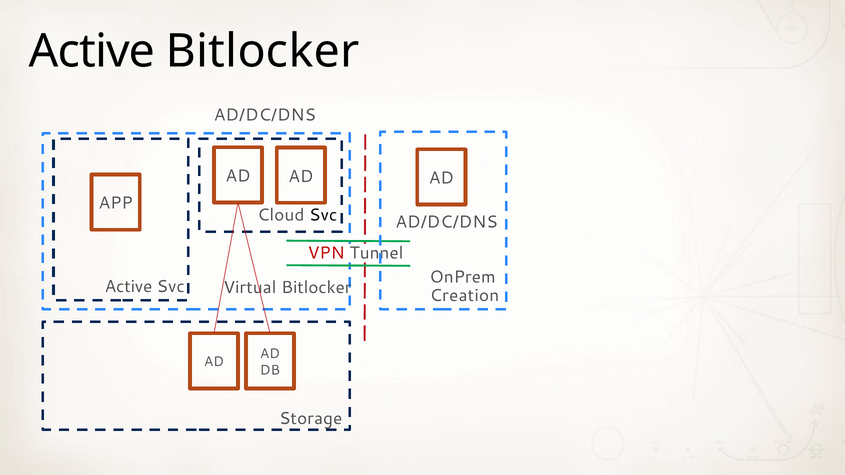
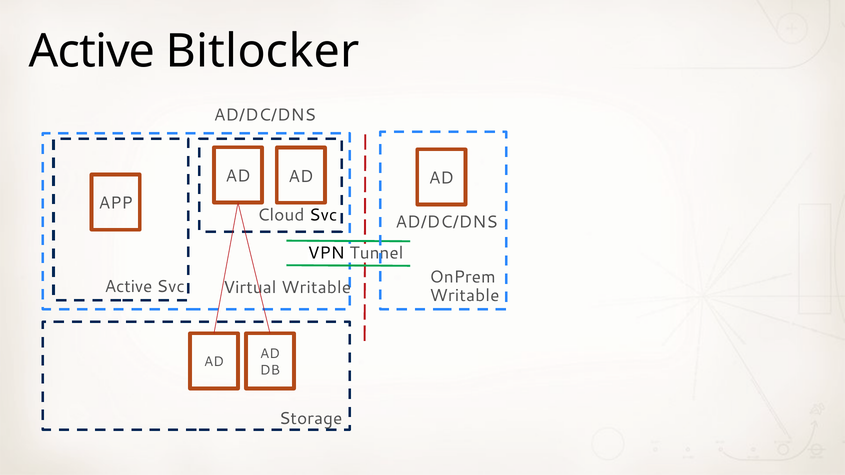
VPN colour: red -> black (326, 253)
Virtual Bitlocker: Bitlocker -> Writable (316, 288)
Creation: Creation -> Writable (465, 296)
